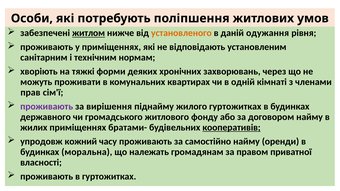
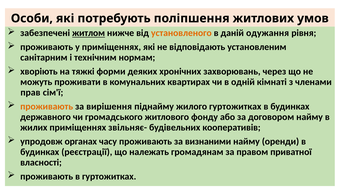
проживають colour: purple -> orange (47, 107)
братами-: братами- -> звільняє- (128, 128)
кооперативів underline: present -> none (232, 128)
кожний: кожний -> органах (81, 142)
самостійно: самостійно -> визнаними (208, 142)
моральна: моральна -> реєстрації (87, 152)
